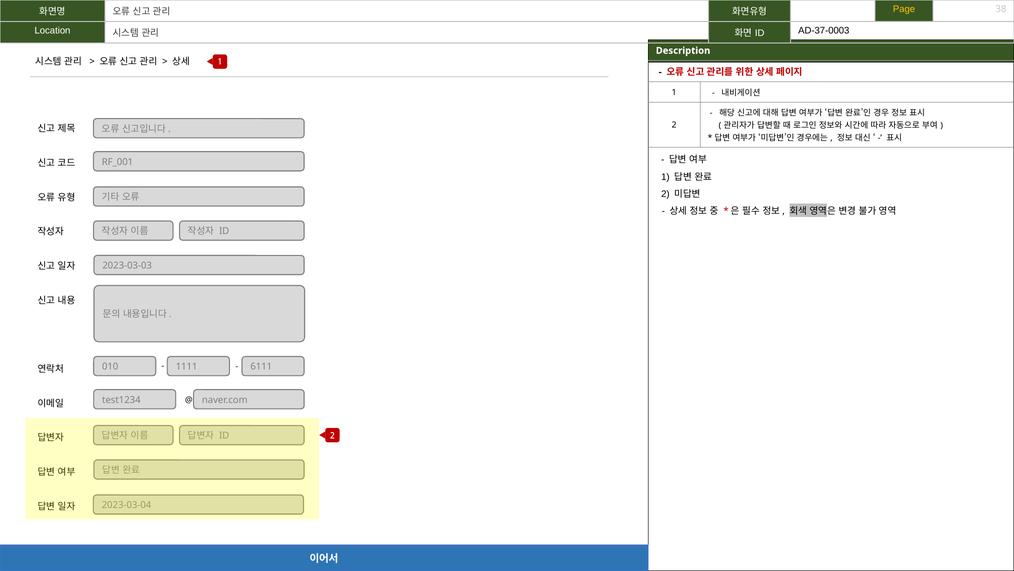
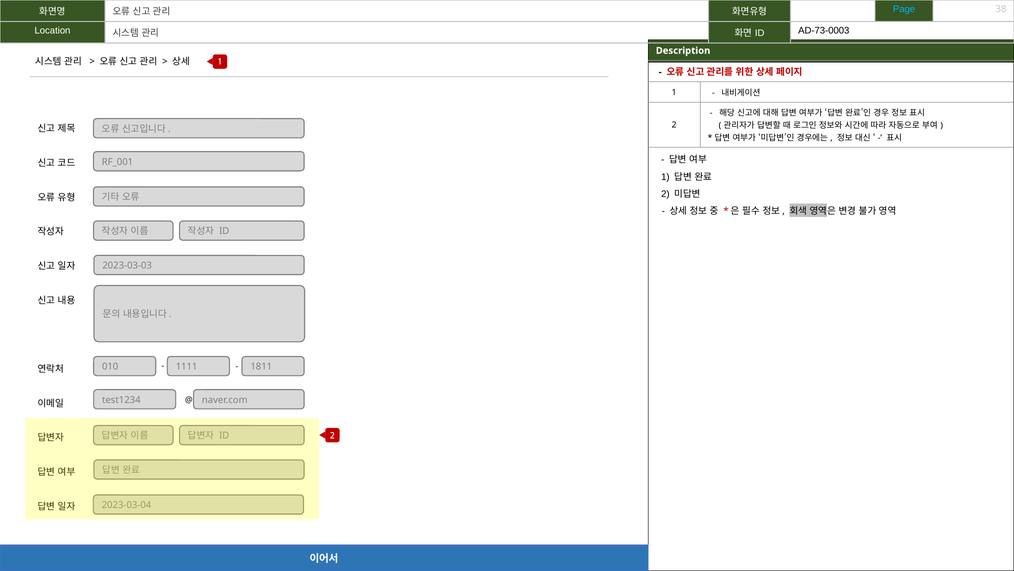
Page colour: yellow -> light blue (904, 9)
AD-37-0003: AD-37-0003 -> AD-73-0003 (824, 31)
6111: 6111 -> 1811 (261, 366)
